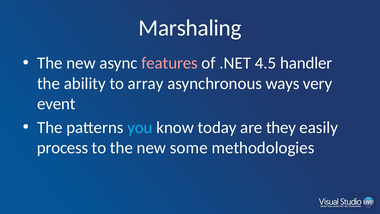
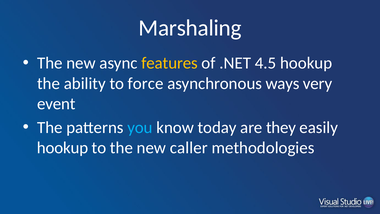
features colour: pink -> yellow (170, 63)
4.5 handler: handler -> hookup (306, 63)
array: array -> force (146, 83)
process: process -> hookup (63, 148)
some: some -> caller (189, 148)
